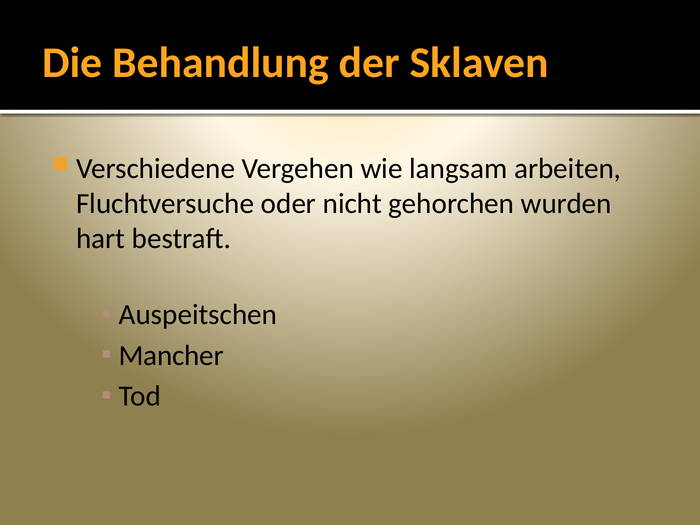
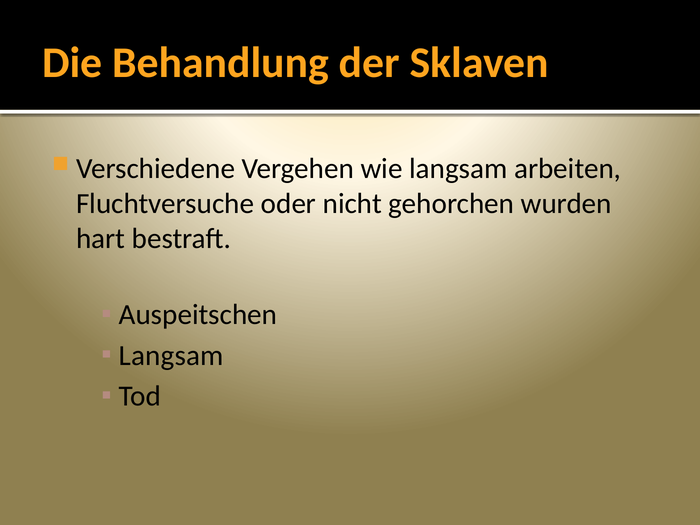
Mancher: Mancher -> Langsam (171, 355)
